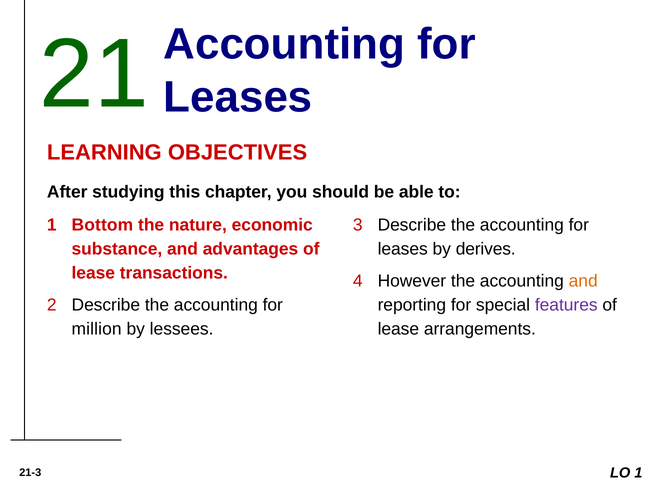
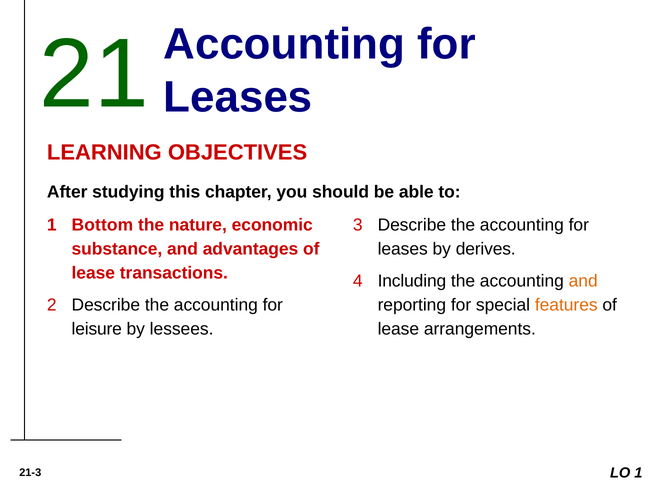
However: However -> Including (412, 281)
features colour: purple -> orange (566, 305)
million: million -> leisure (97, 329)
